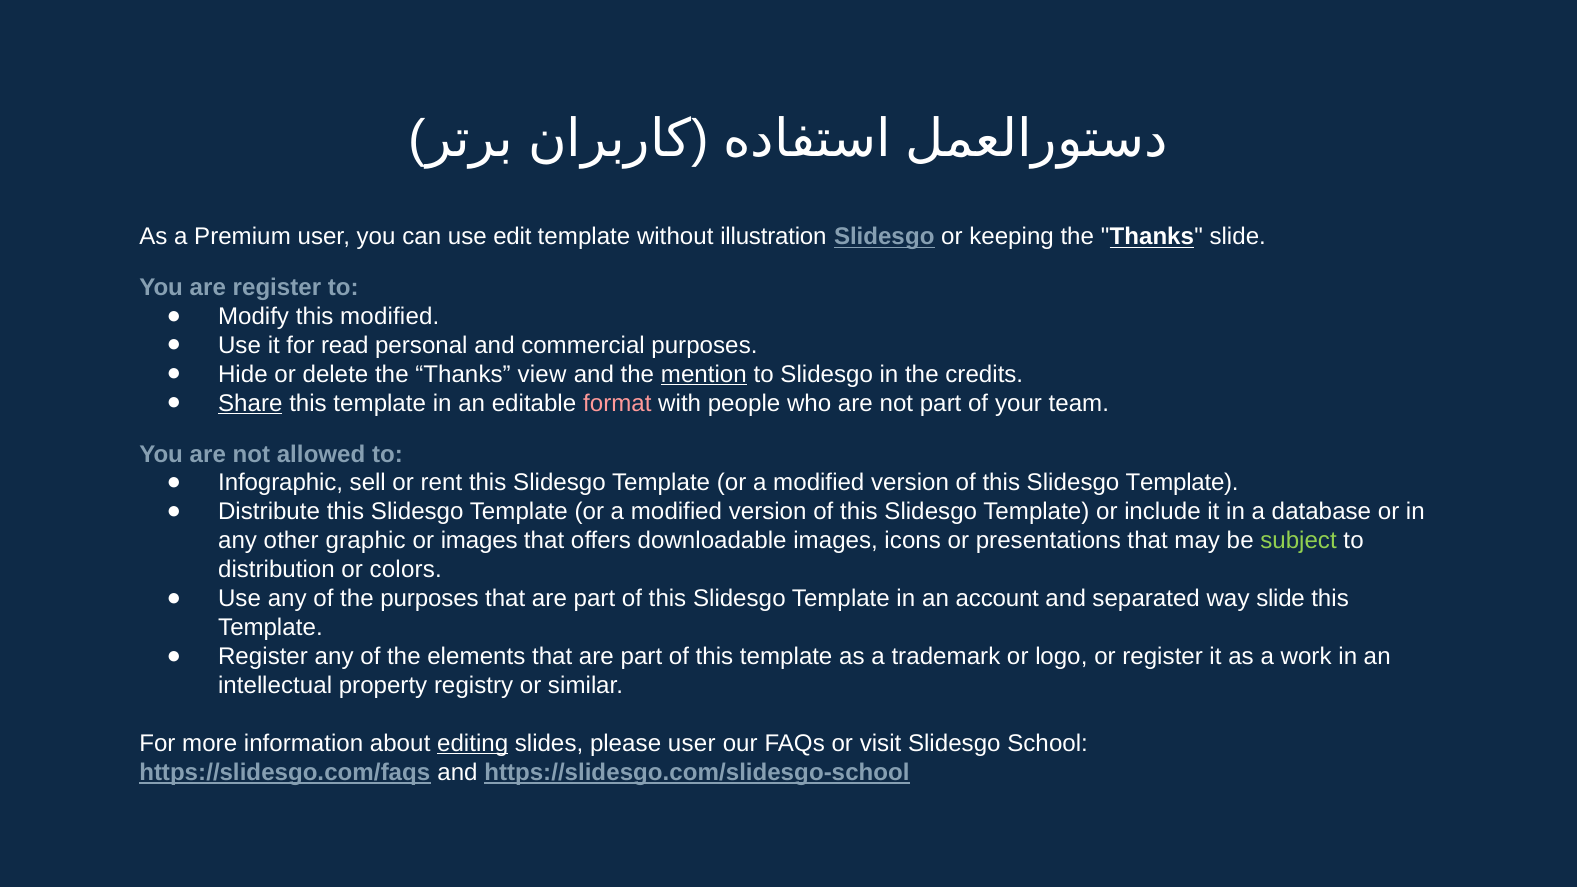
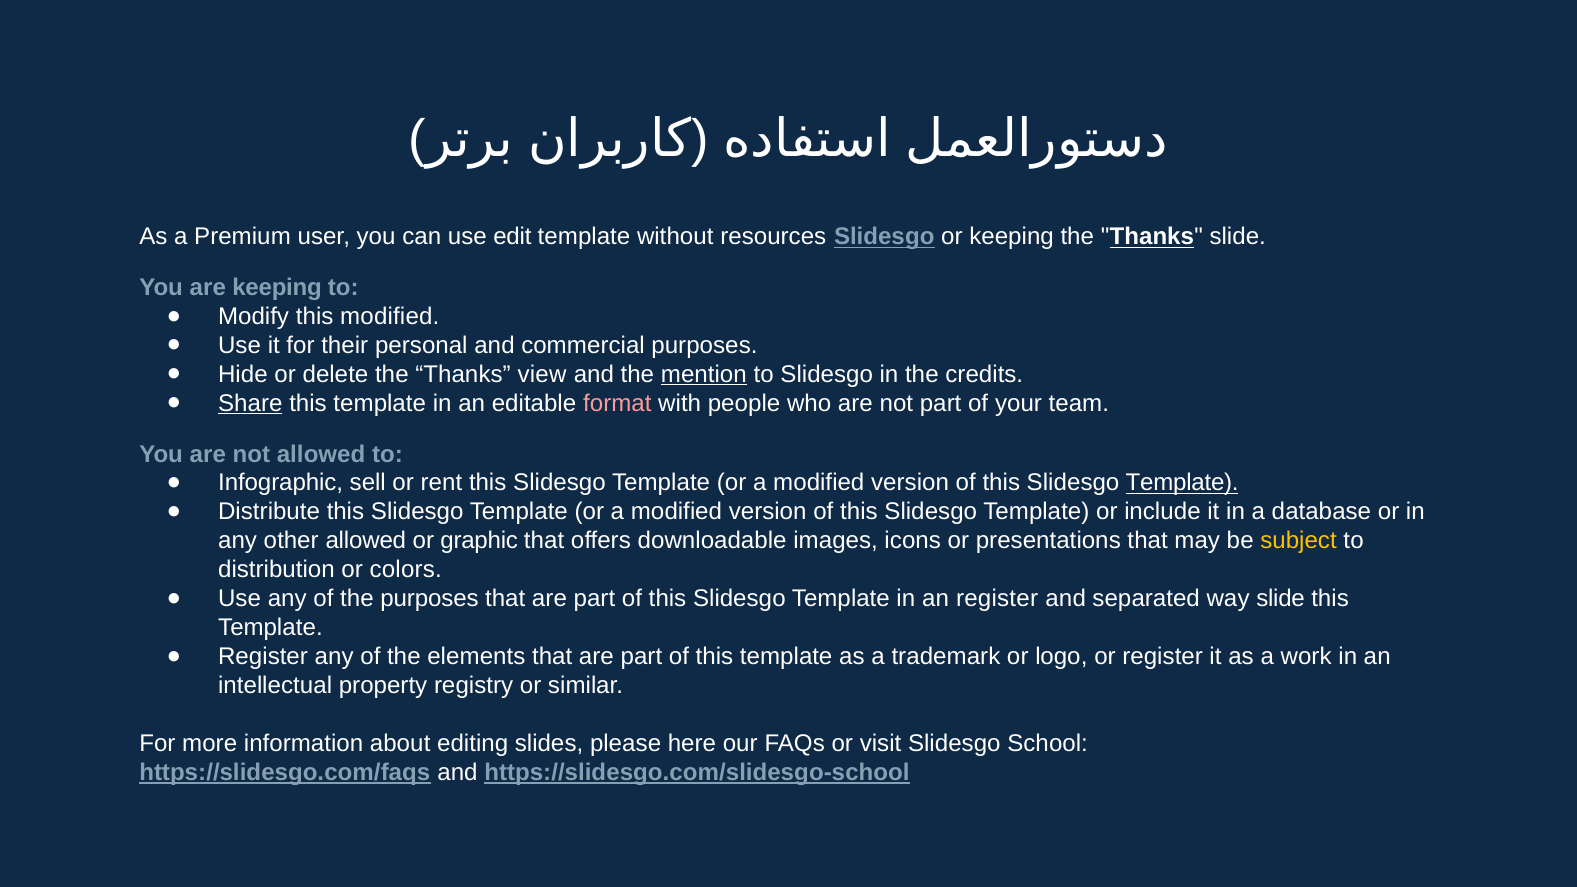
illustration: illustration -> resources (773, 237)
are register: register -> keeping (277, 288)
read: read -> their (345, 345)
Template underline: none -> present (1182, 483)
other graphic: graphic -> allowed (366, 541)
or images: images -> graphic (479, 541)
subject colour: light green -> yellow (1299, 541)
an account: account -> register (997, 599)
editing underline: present -> none (473, 743)
please user: user -> here (692, 743)
